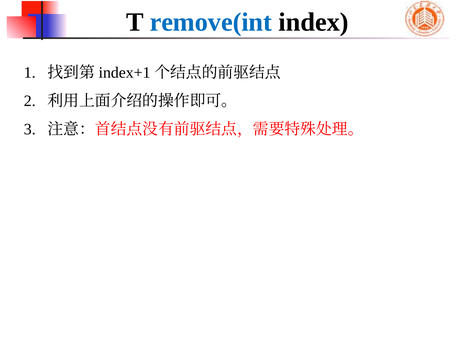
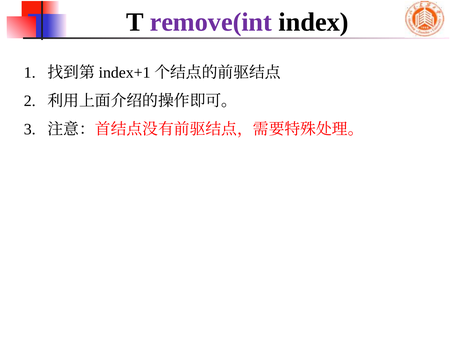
remove(int colour: blue -> purple (211, 22)
